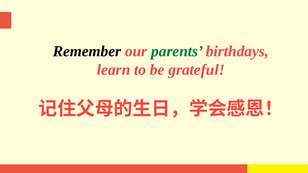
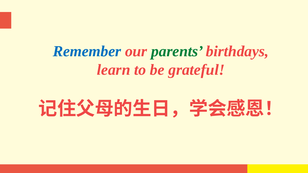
Remember colour: black -> blue (87, 51)
